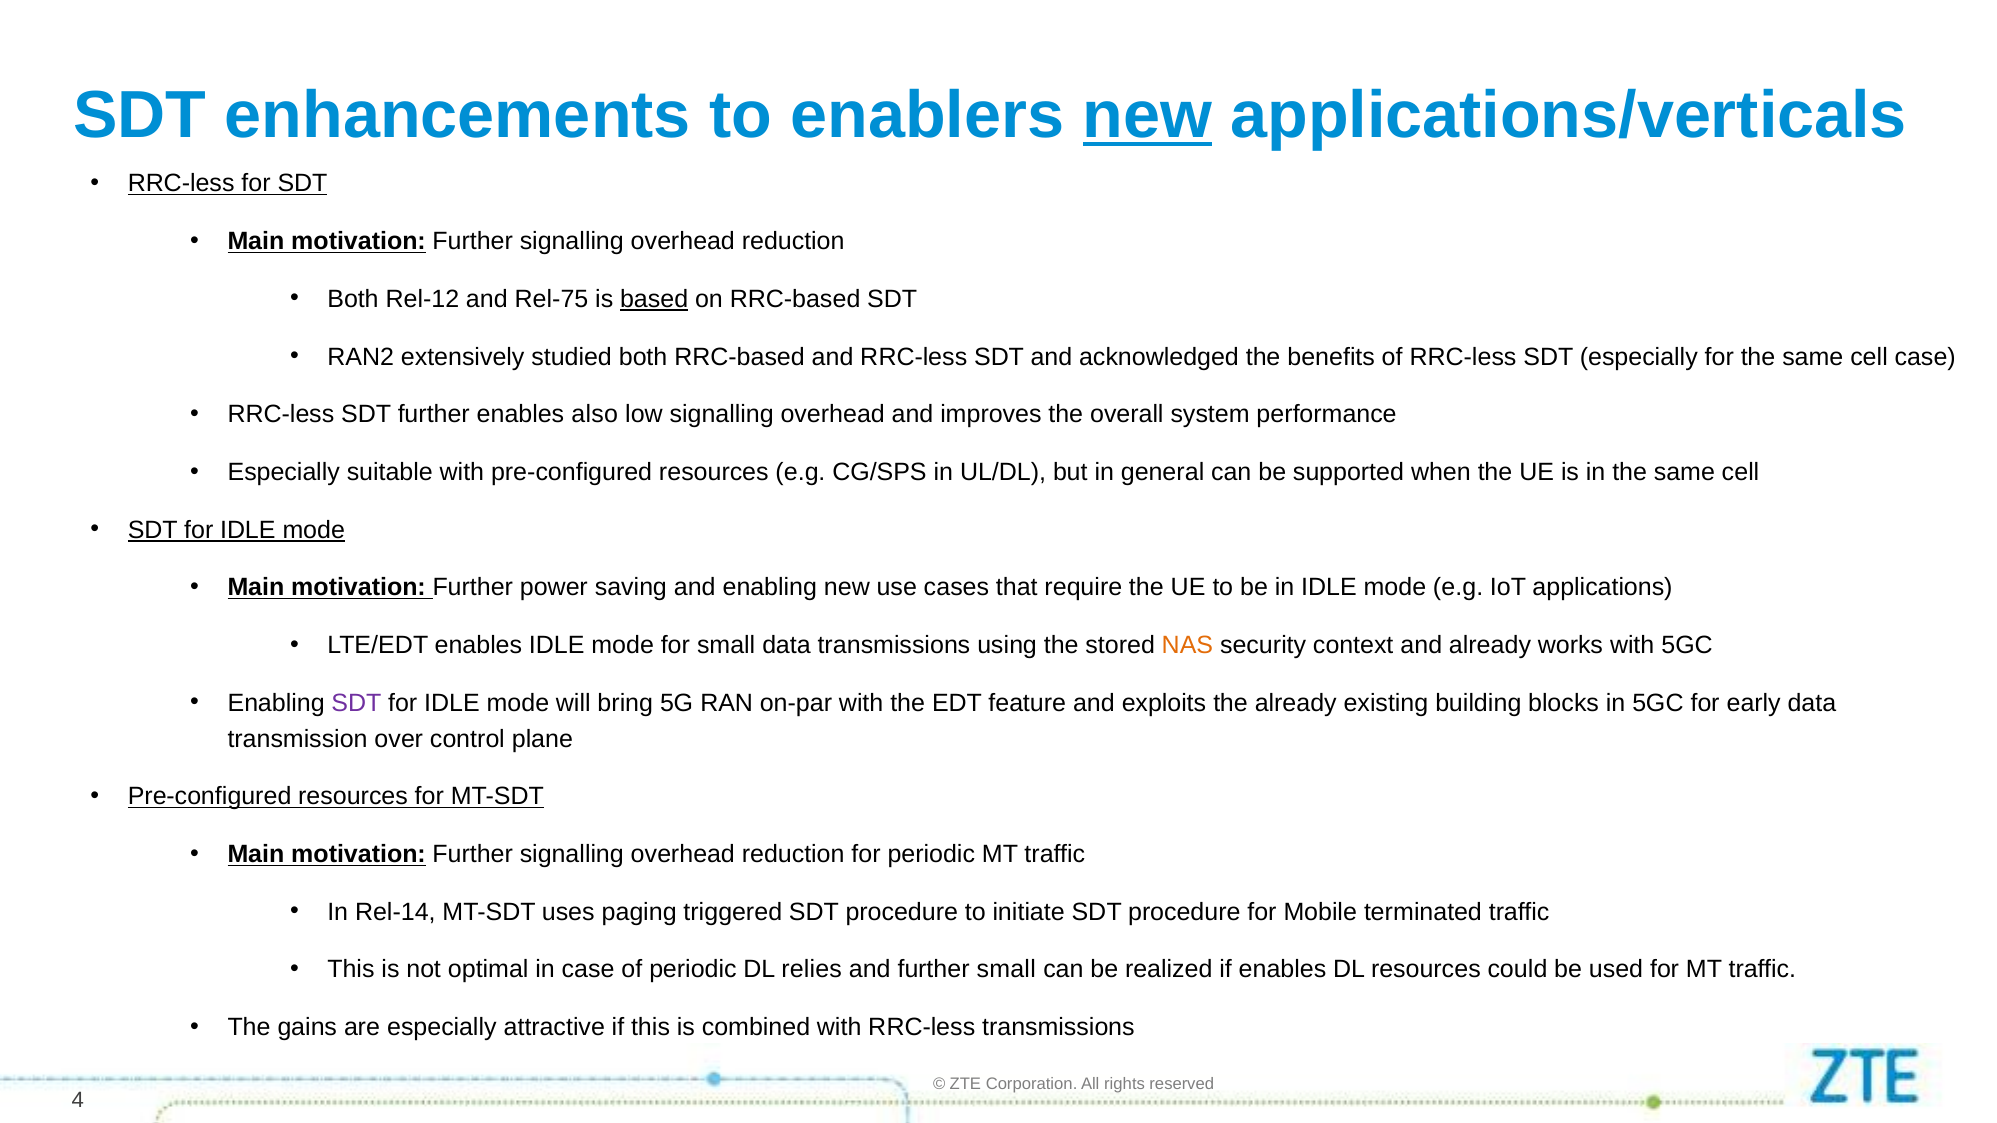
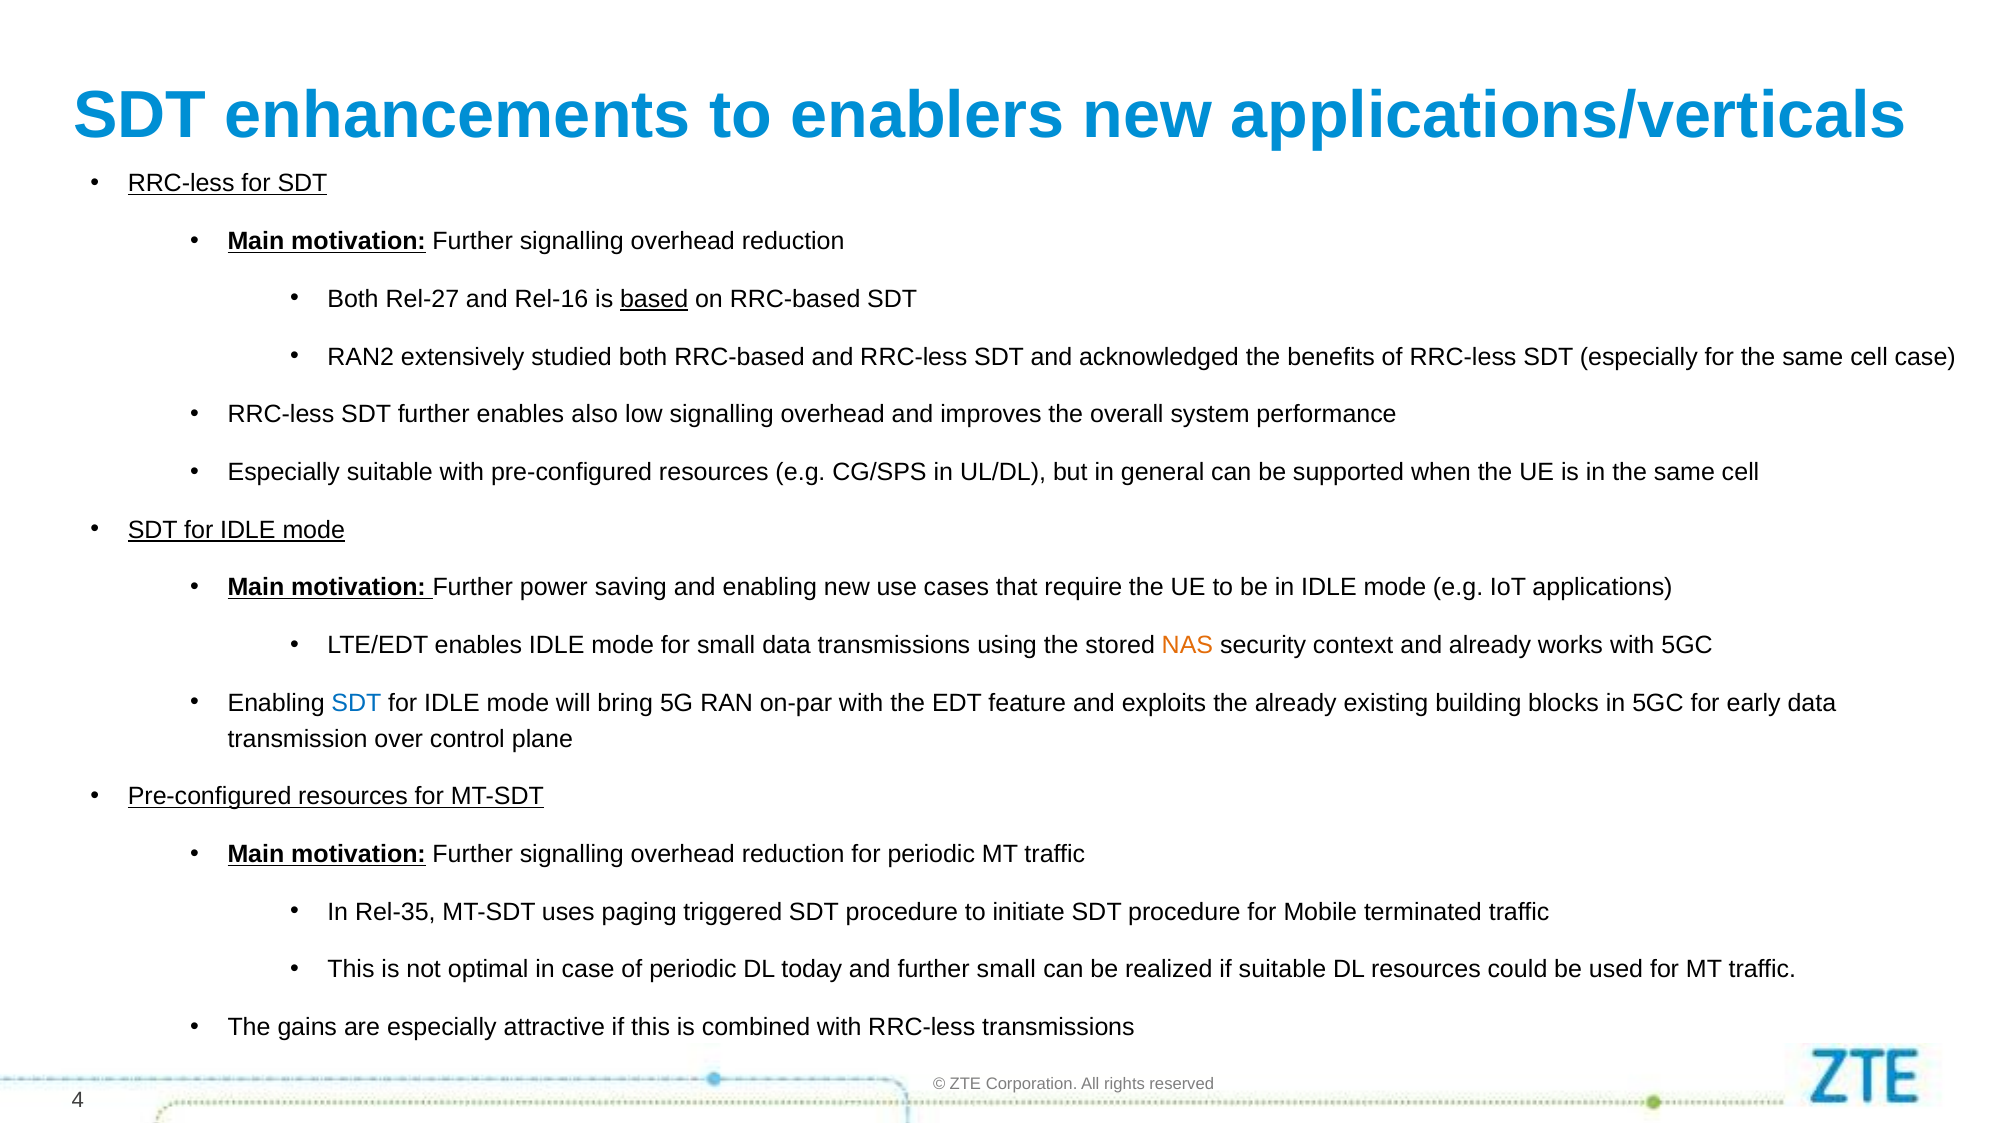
new underline: present -> none (1147, 116)
Rel-12: Rel-12 -> Rel-27 (422, 299)
Rel-75: Rel-75 -> Rel-16 (551, 299)
SDT colour: purple -> blue (356, 703)
Rel-14: Rel-14 -> Rel-35 (395, 912)
relies: relies -> today (812, 970)
if enables: enables -> suitable (1282, 970)
